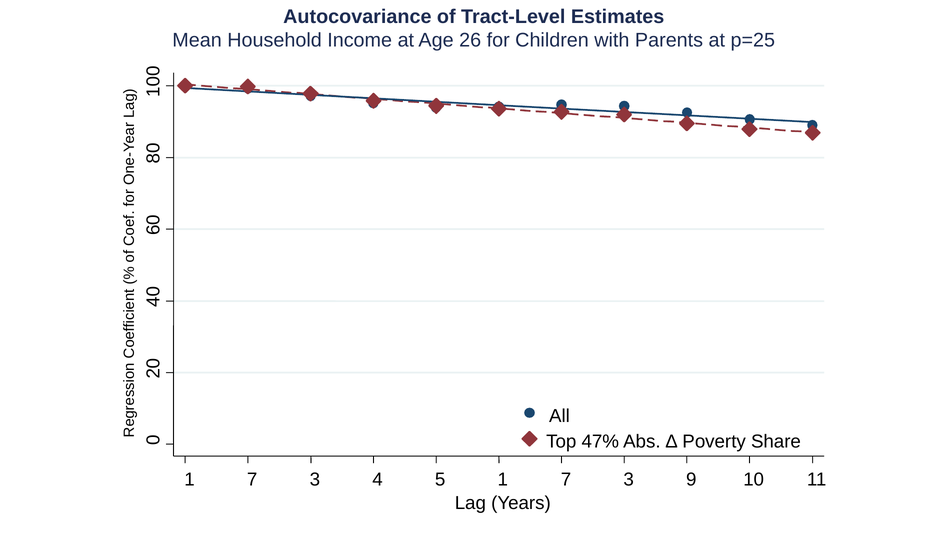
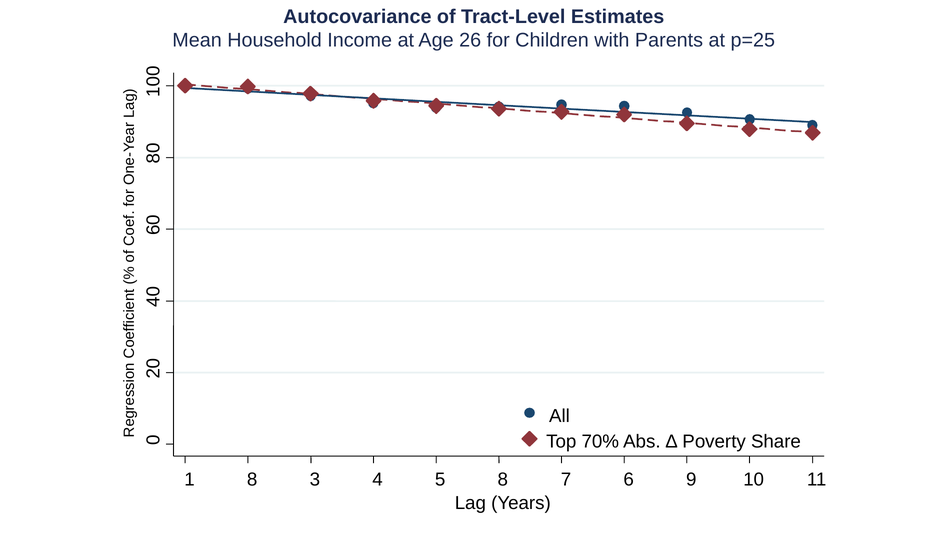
47%: 47% -> 70% (600, 442)
7: 7 -> 8 (252, 480)
5 1: 1 -> 8 (503, 480)
3: 3 -> 6 (629, 480)
